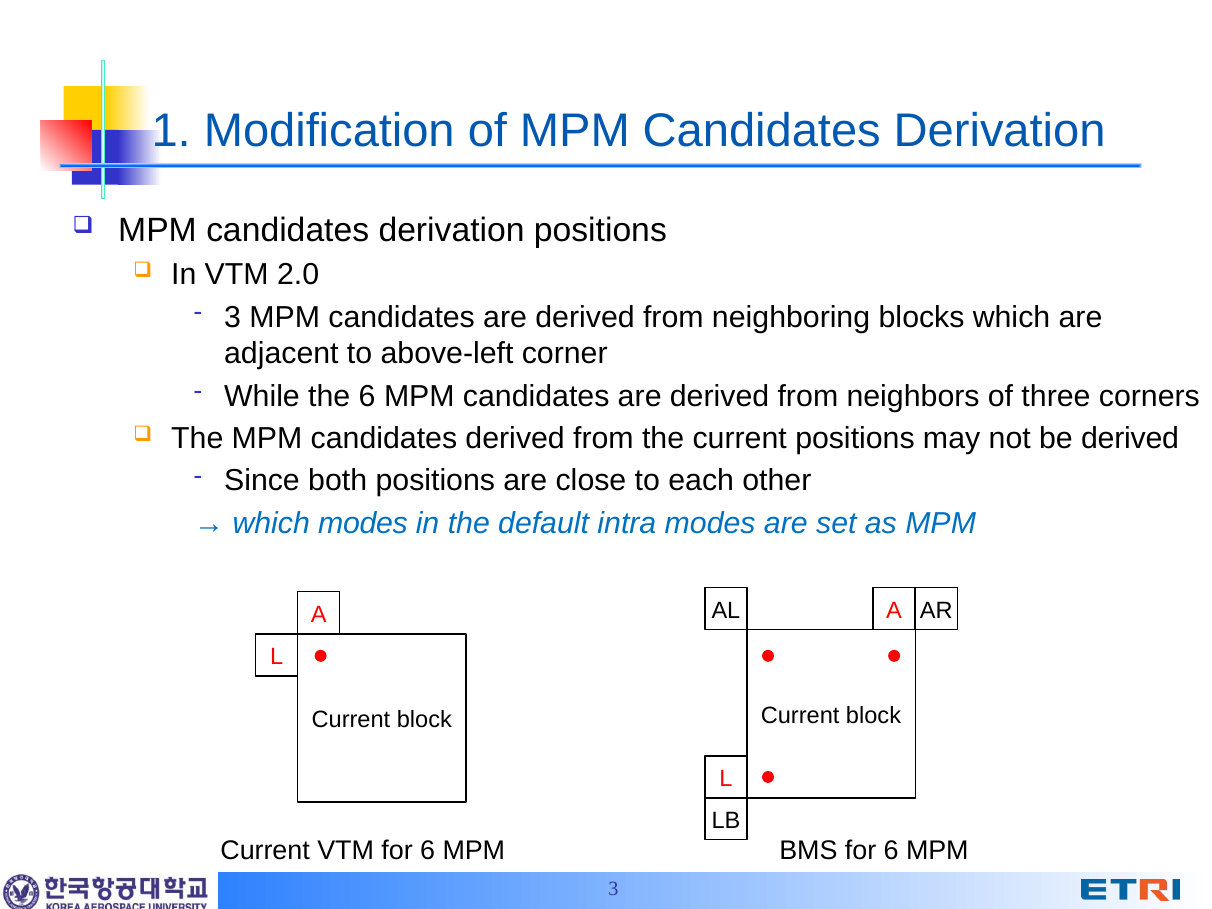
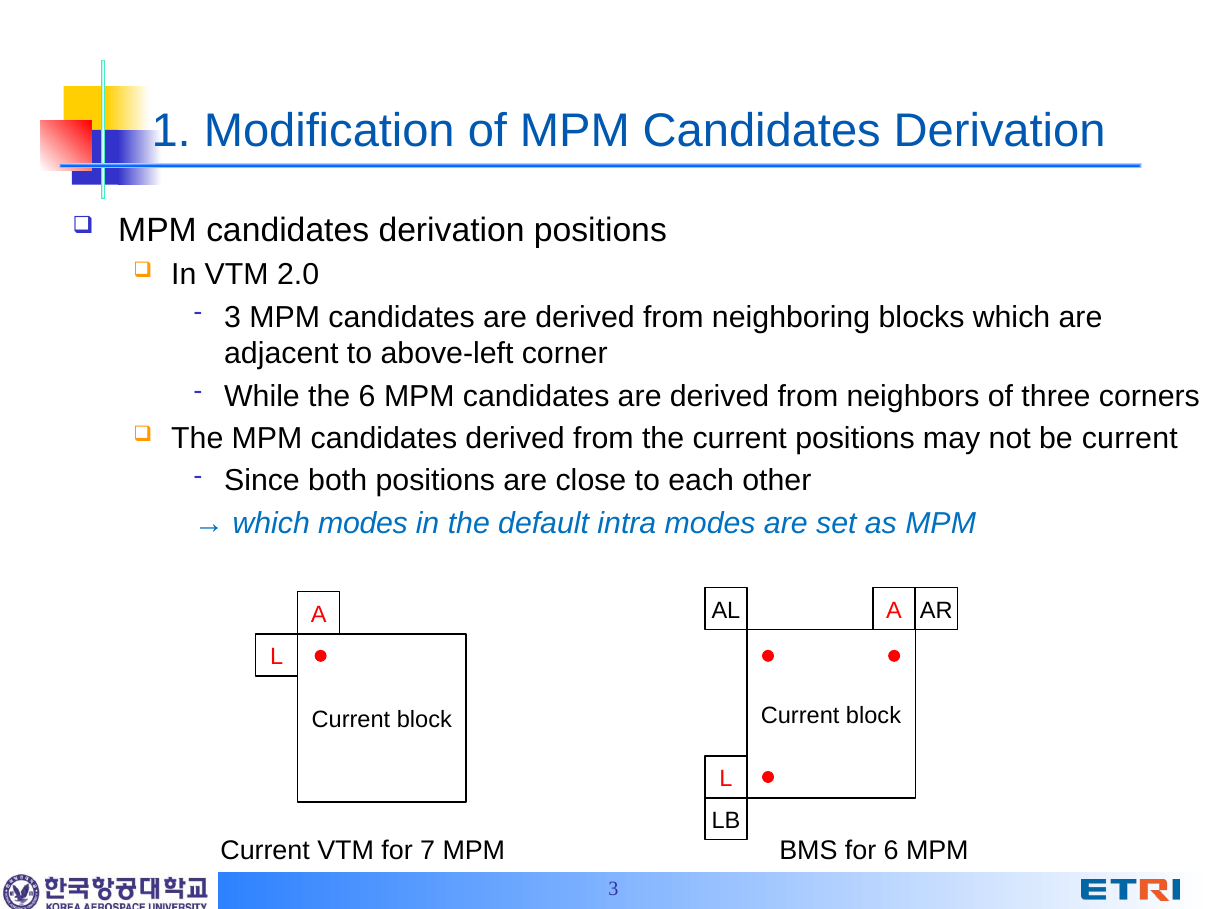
be derived: derived -> current (1130, 438)
VTM for 6: 6 -> 7 (428, 850)
